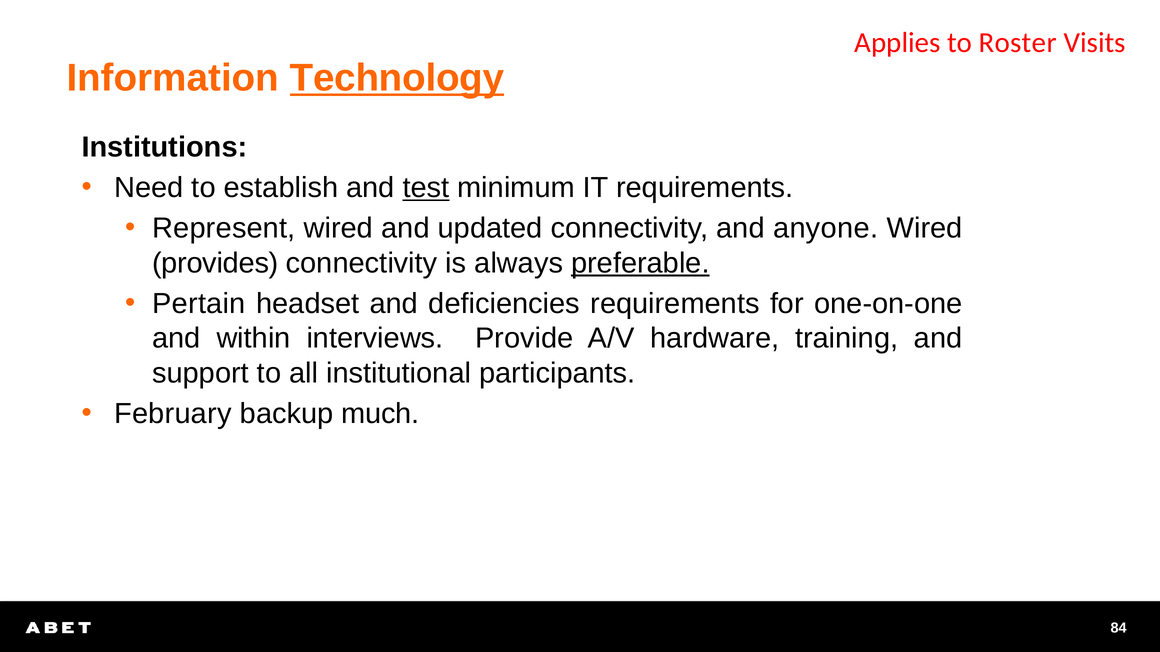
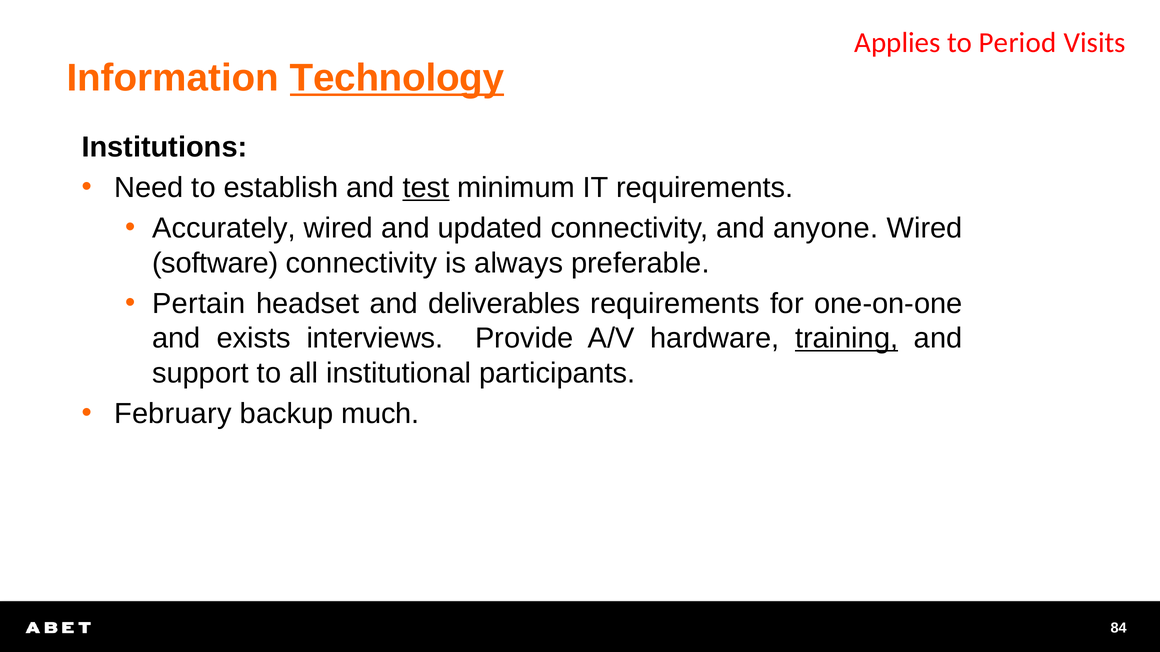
Roster: Roster -> Period (1018, 43)
Represent: Represent -> Accurately (224, 228)
provides: provides -> software (215, 263)
preferable underline: present -> none (640, 263)
deficiencies: deficiencies -> deliverables (504, 304)
within: within -> exists (254, 339)
training underline: none -> present (847, 339)
